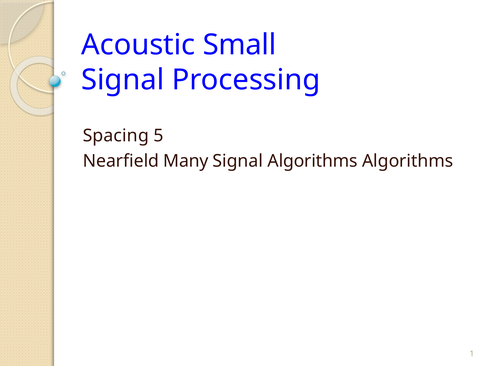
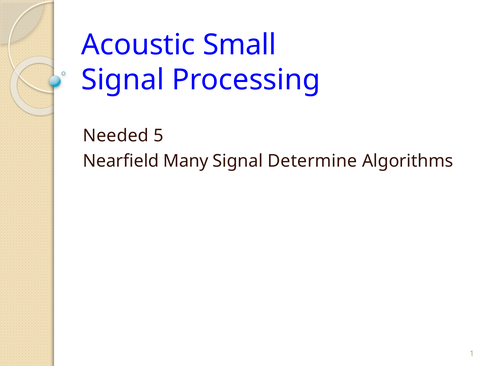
Spacing: Spacing -> Needed (116, 136)
Signal Algorithms: Algorithms -> Determine (312, 161)
